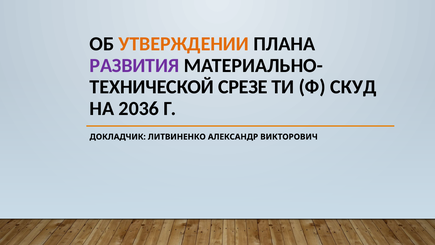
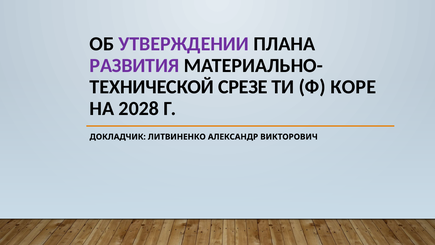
УТВЕРЖДЕНИИ colour: orange -> purple (184, 44)
СКУД: СКУД -> КОРЕ (353, 87)
2036: 2036 -> 2028 (139, 108)
